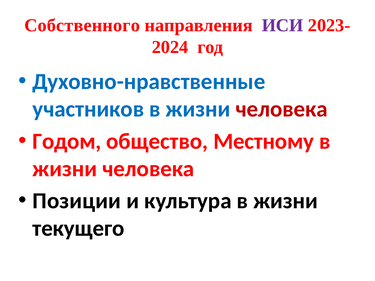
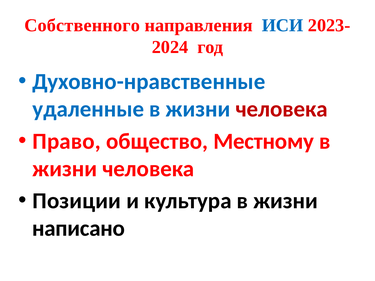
ИСИ colour: purple -> blue (283, 25)
участников: участников -> удаленные (88, 109)
Годом: Годом -> Право (67, 141)
текущего: текущего -> написано (79, 229)
